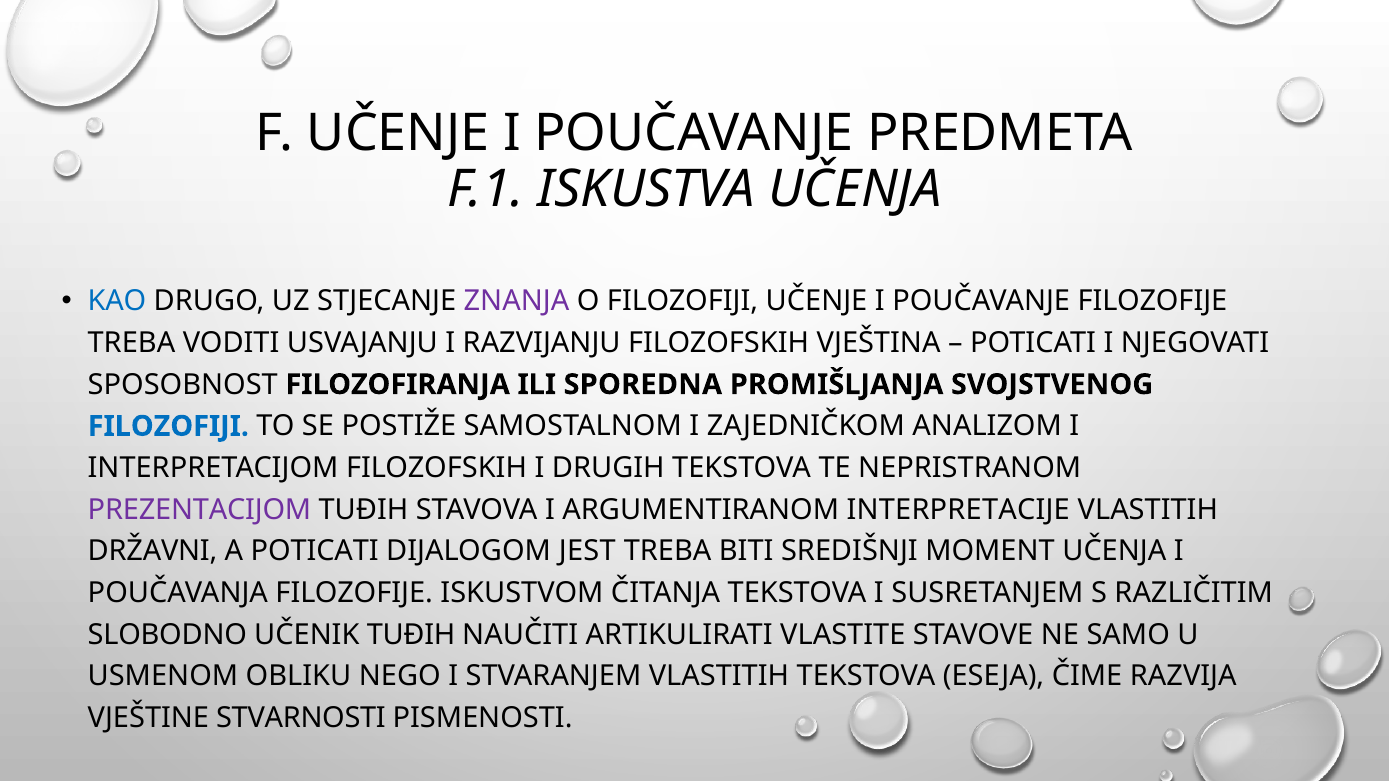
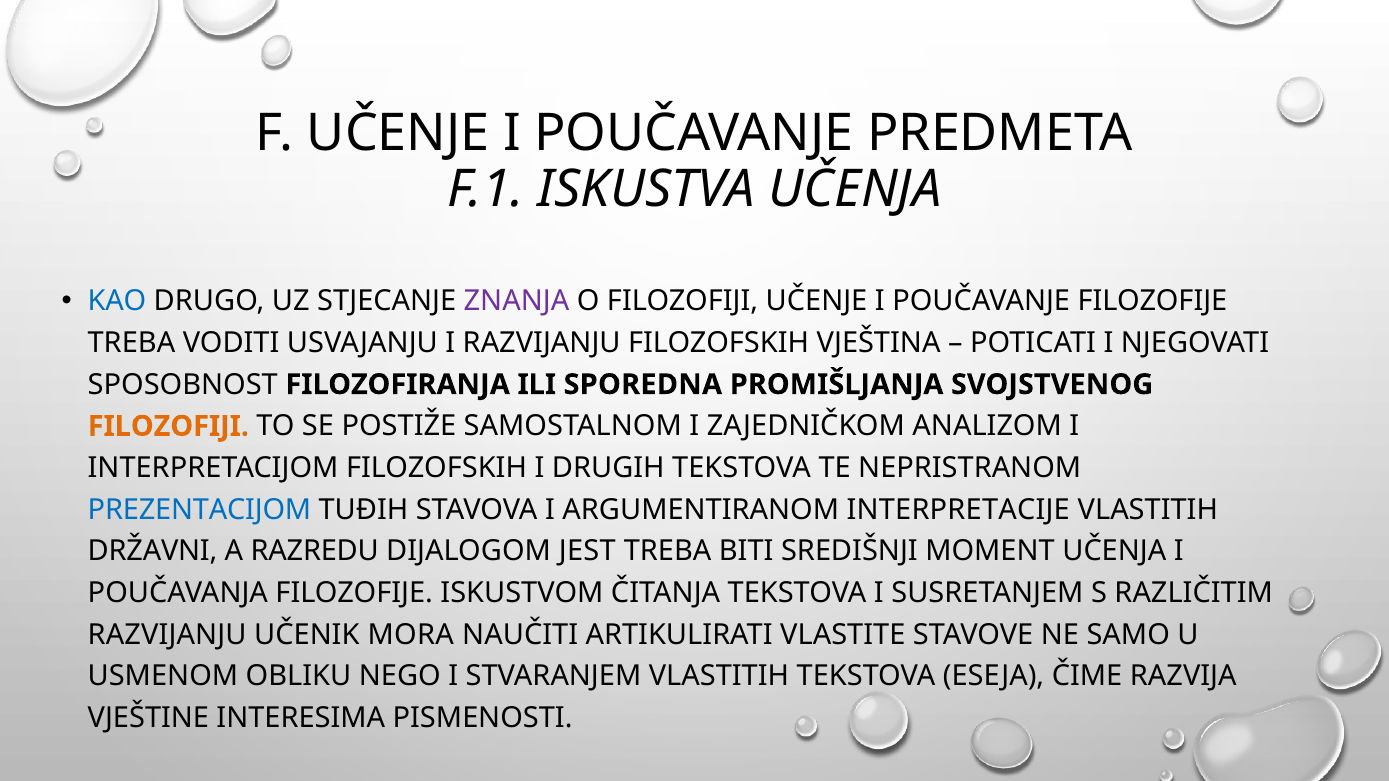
FILOZOFIJI colour: blue -> orange (168, 426)
PREZENTACIJOM colour: purple -> blue (199, 510)
A POTICATI: POTICATI -> RAZREDU (315, 552)
SLOBODNO: SLOBODNO -> RAZVIJANJU (167, 635)
UČENIK TUĐIH: TUĐIH -> MORA (411, 635)
STVARNOSTI: STVARNOSTI -> INTERESIMA (301, 718)
